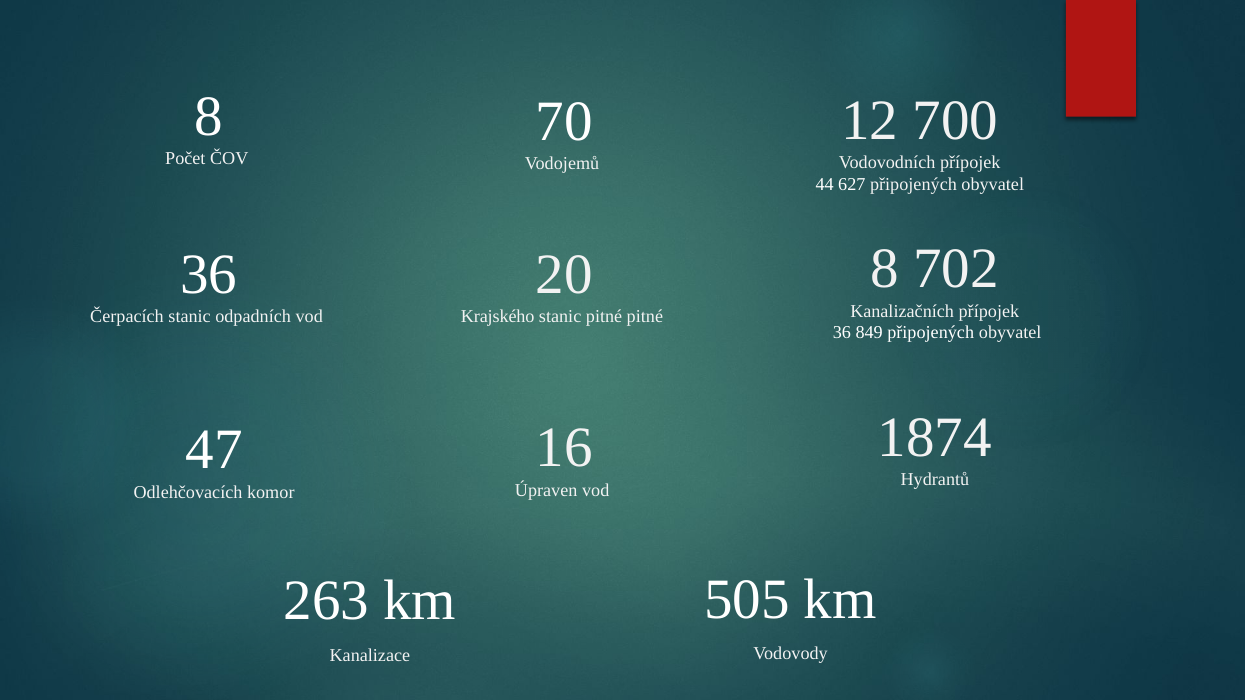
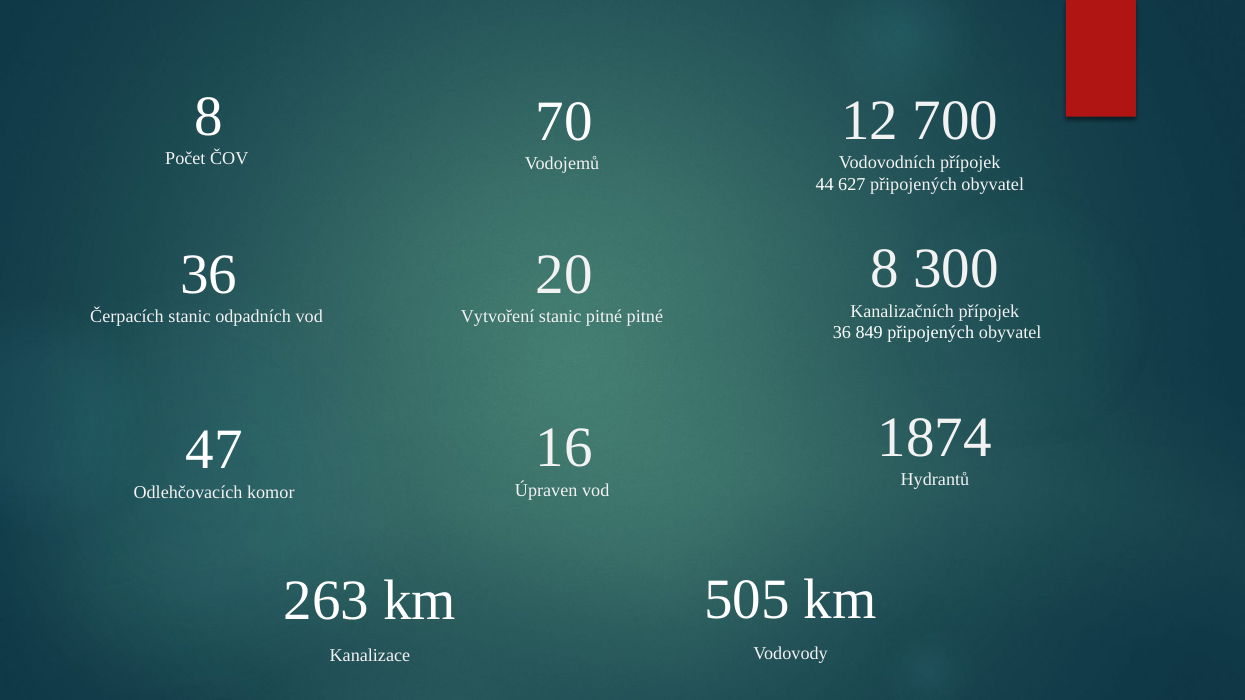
702: 702 -> 300 (956, 269)
Krajského: Krajského -> Vytvoření (498, 317)
